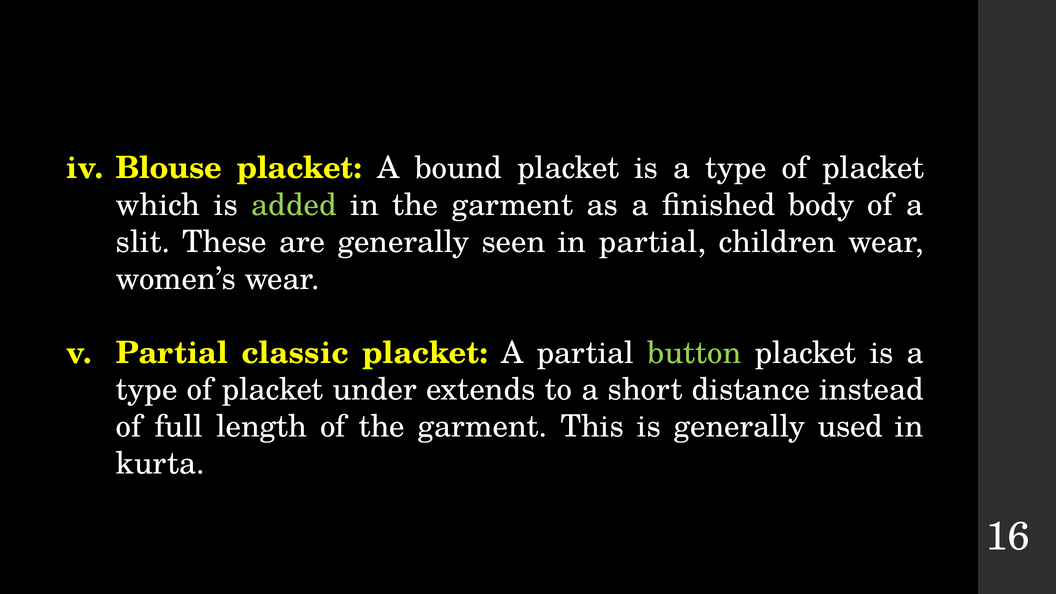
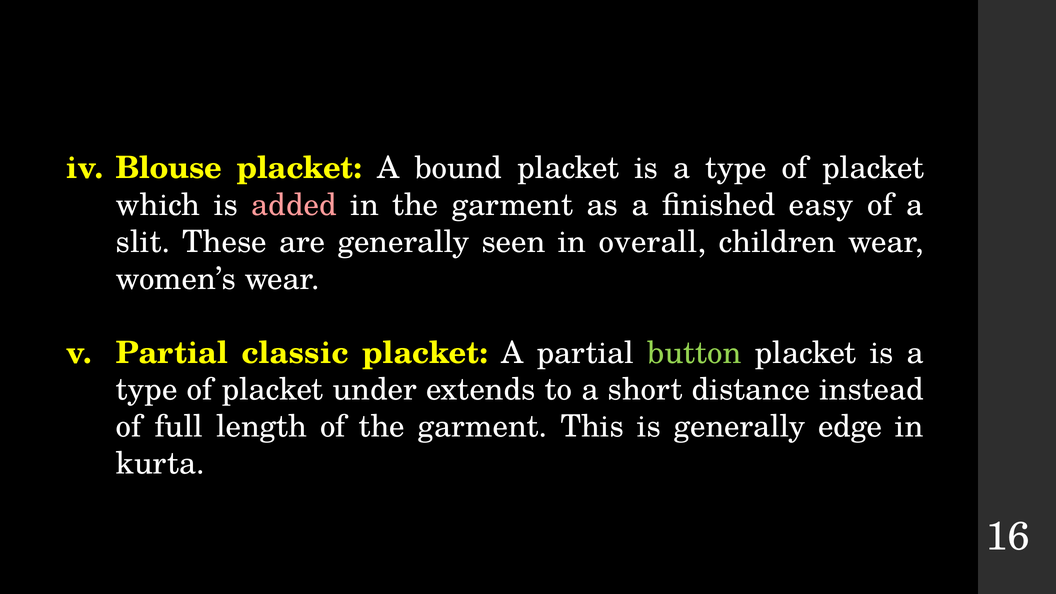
added colour: light green -> pink (294, 205)
body: body -> easy (821, 205)
in partial: partial -> overall (653, 242)
used: used -> edge (850, 427)
